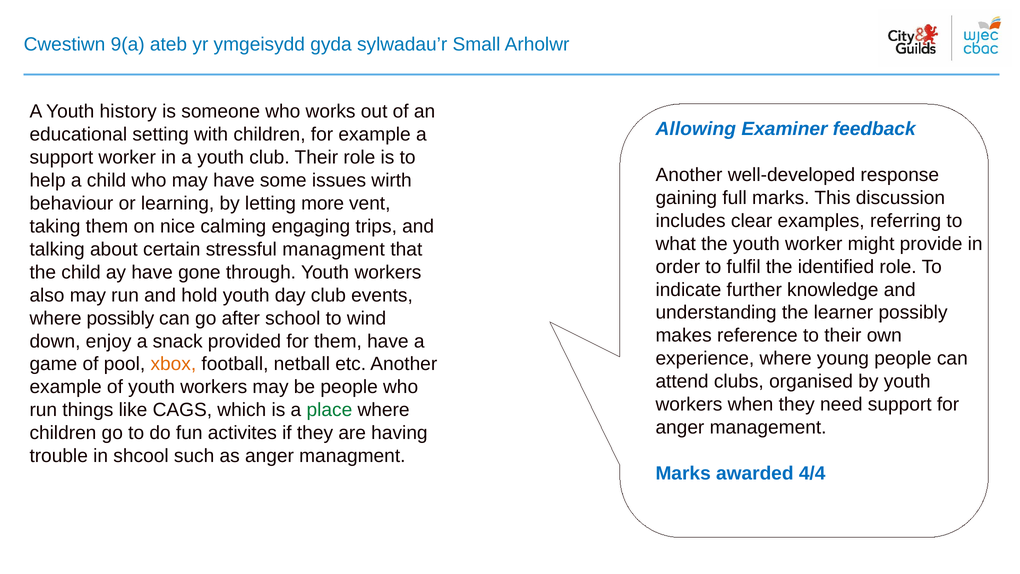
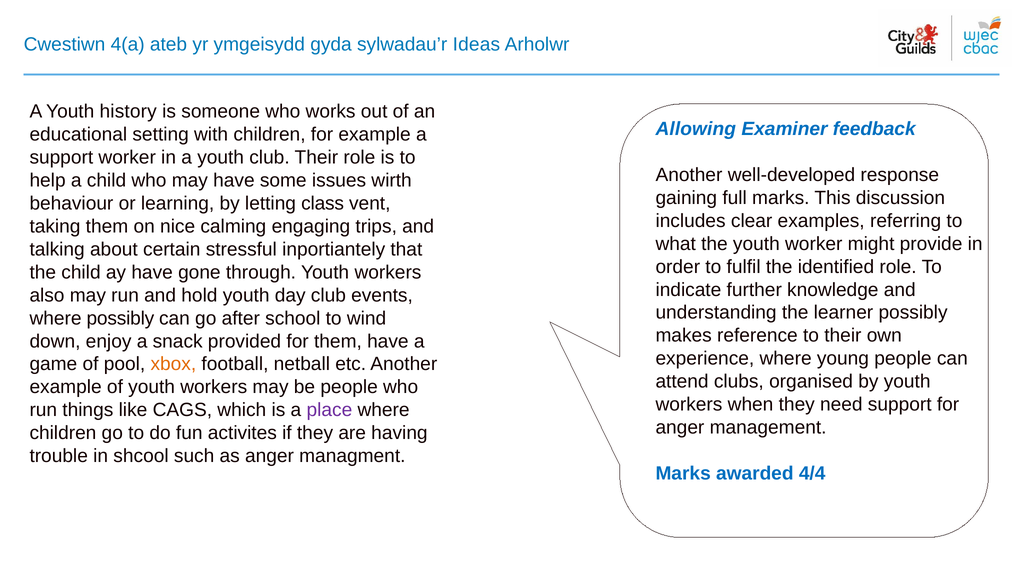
9(a: 9(a -> 4(a (128, 44)
Small: Small -> Ideas (476, 44)
more: more -> class (323, 203)
stressful managment: managment -> inportiantely (334, 249)
place colour: green -> purple (329, 410)
